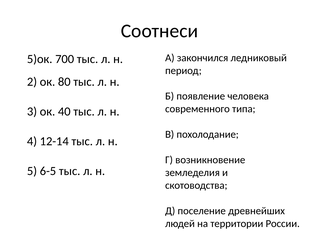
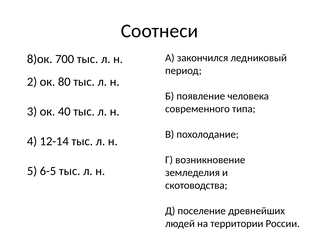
5)ок: 5)ок -> 8)ок (40, 59)
